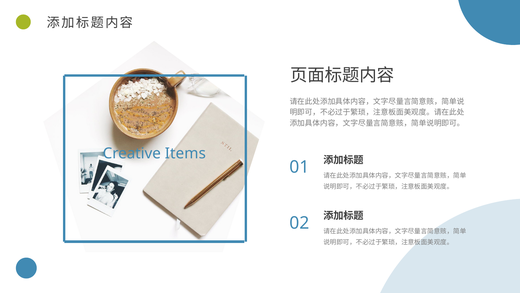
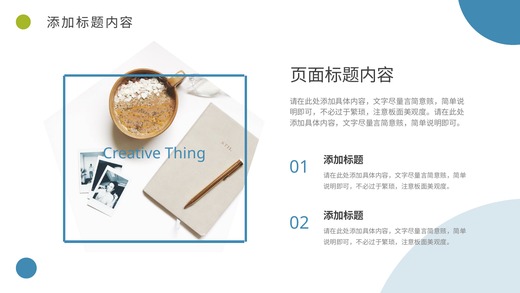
Items: Items -> Thing (185, 153)
